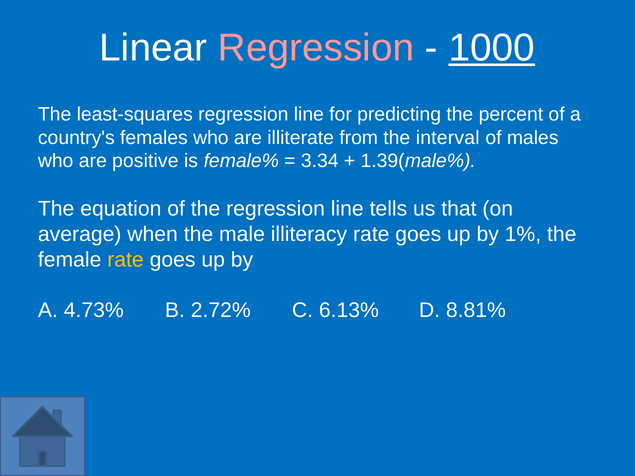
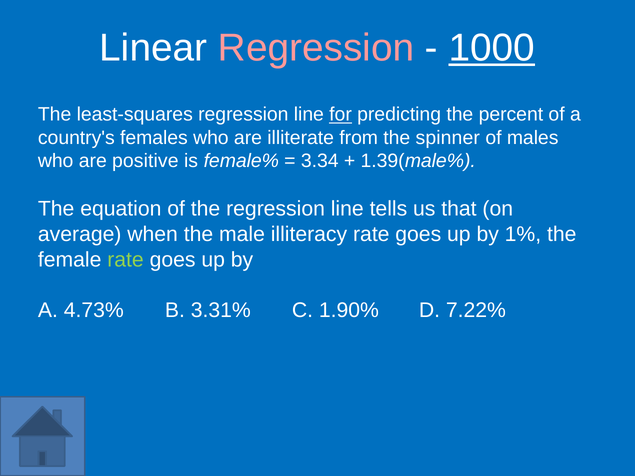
for underline: none -> present (341, 115)
interval: interval -> spinner (448, 138)
rate colour: yellow -> light green (125, 260)
2.72%: 2.72% -> 3.31% (221, 310)
6.13%: 6.13% -> 1.90% (349, 310)
8.81%: 8.81% -> 7.22% (476, 310)
